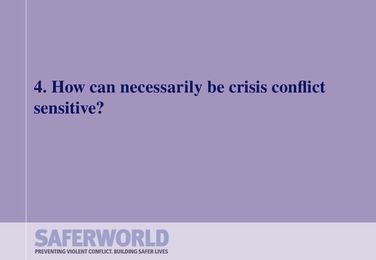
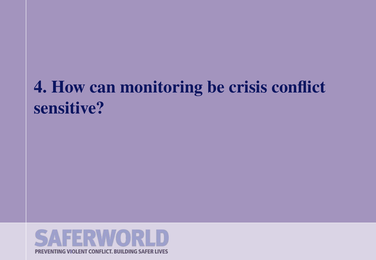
necessarily: necessarily -> monitoring (161, 87)
